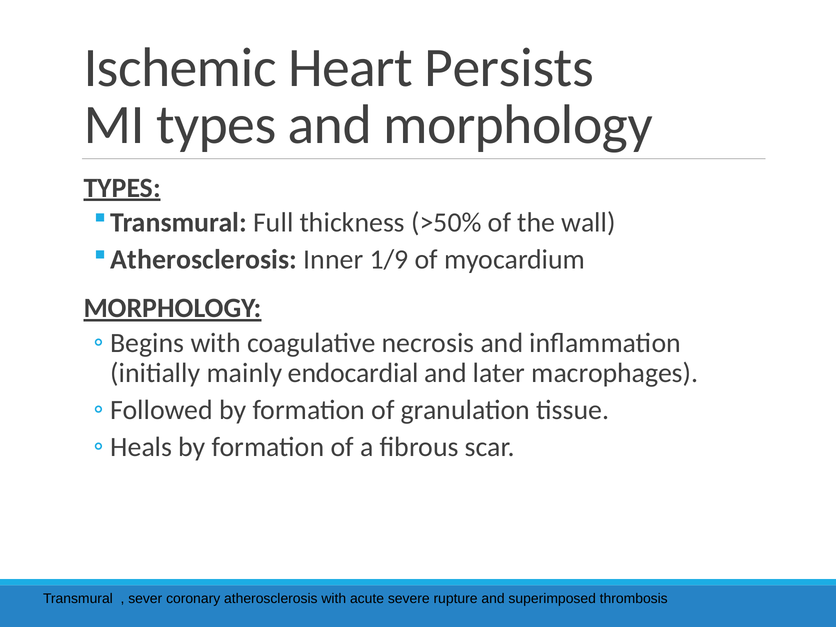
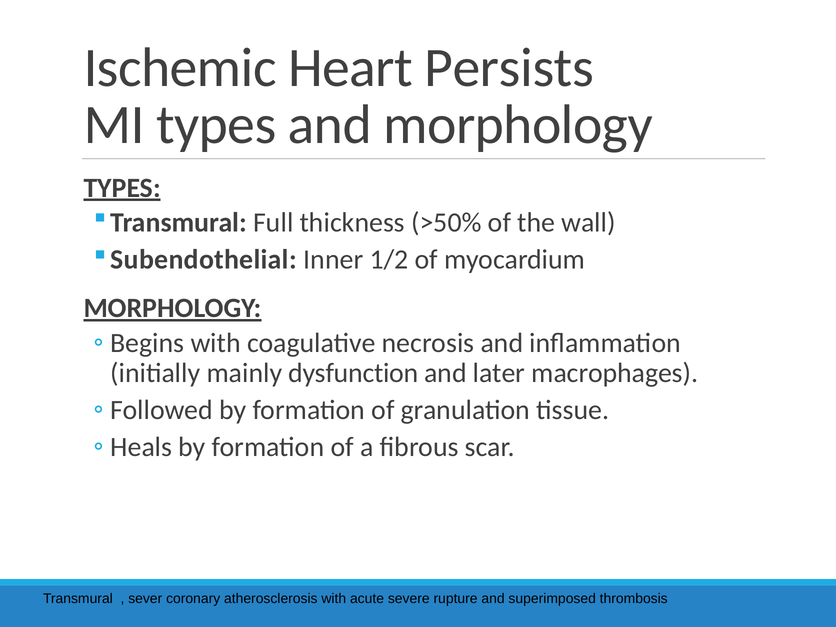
Atherosclerosis: Atherosclerosis -> Subendothelial (204, 260)
1/9: 1/9 -> 1/2 (389, 260)
endocardial: endocardial -> dysfunction (353, 373)
